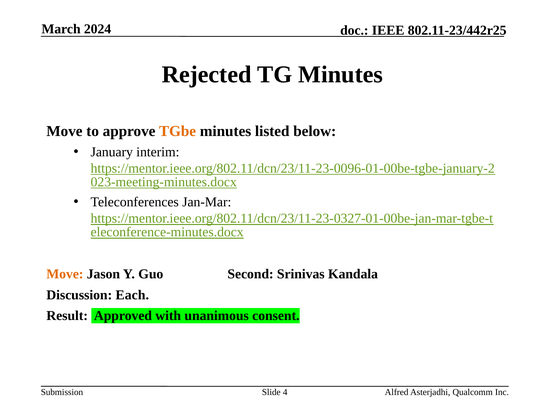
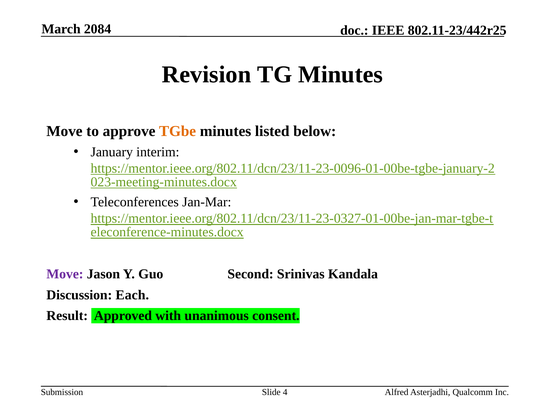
2024: 2024 -> 2084 (98, 29)
Rejected: Rejected -> Revision (207, 74)
Move colour: orange -> purple (65, 274)
